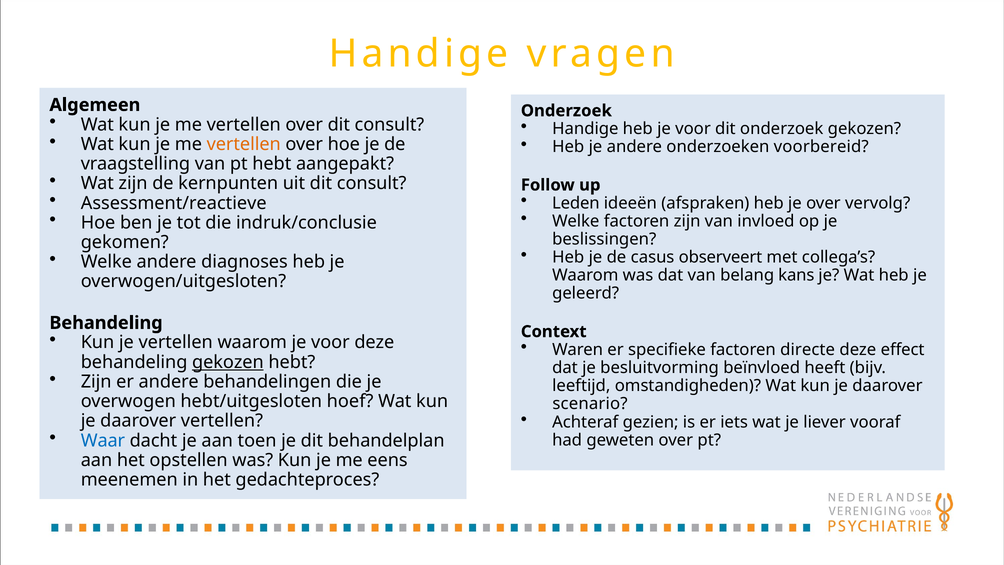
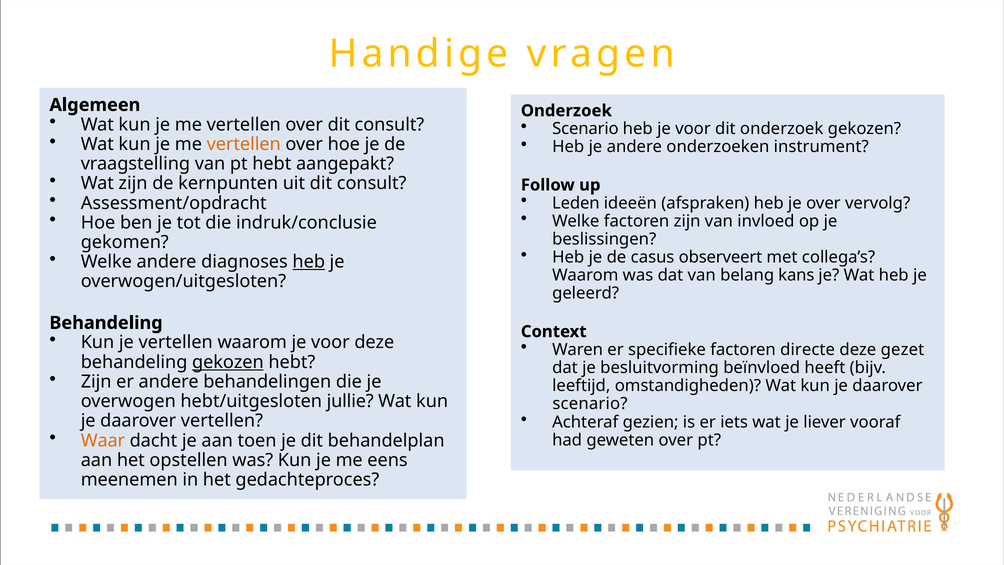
Handige: Handige -> Scenario (585, 129)
voorbereid: voorbereid -> instrument (821, 147)
Assessment/reactieve: Assessment/reactieve -> Assessment/opdracht (174, 203)
heb underline: none -> present (309, 262)
effect: effect -> gezet (902, 350)
hoef: hoef -> jullie (350, 401)
Waar colour: blue -> orange (103, 440)
